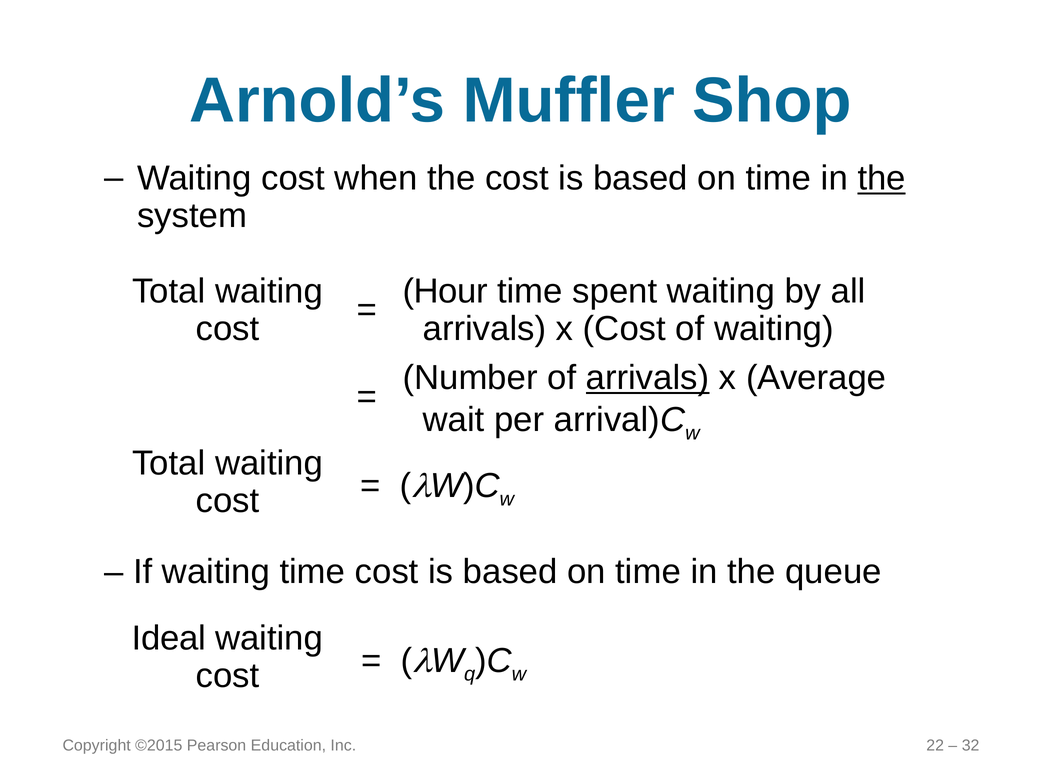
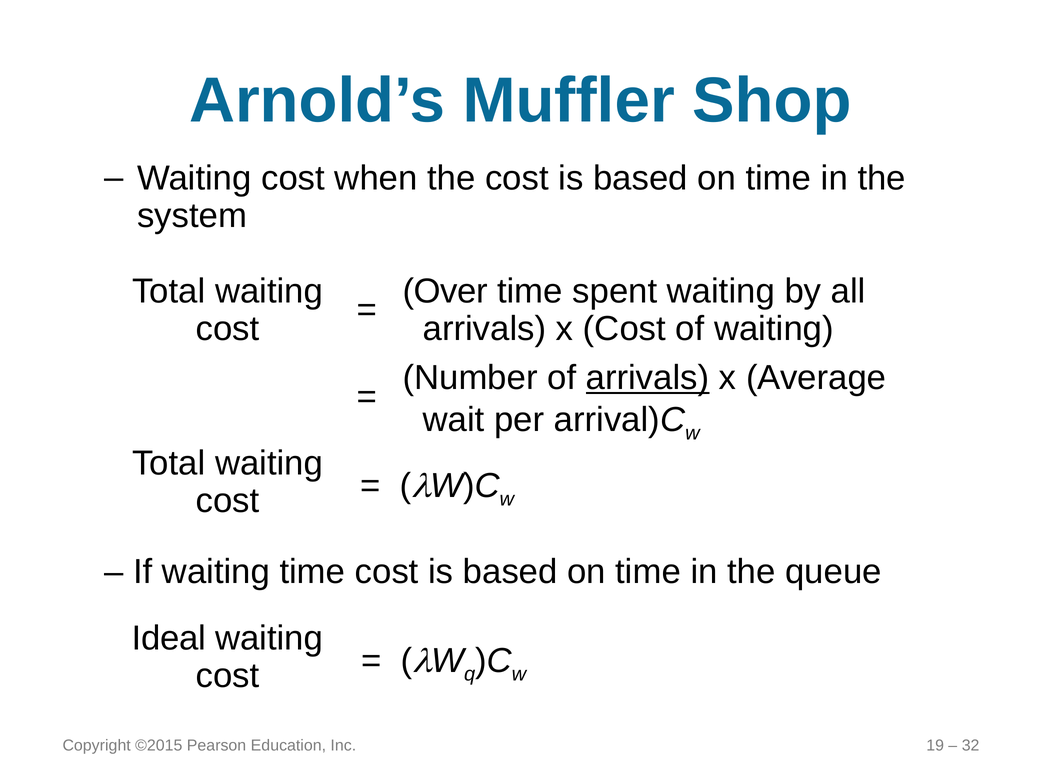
the underline: present -> none (882, 179)
Hour: Hour -> Over (445, 291)
22: 22 -> 19 (935, 746)
